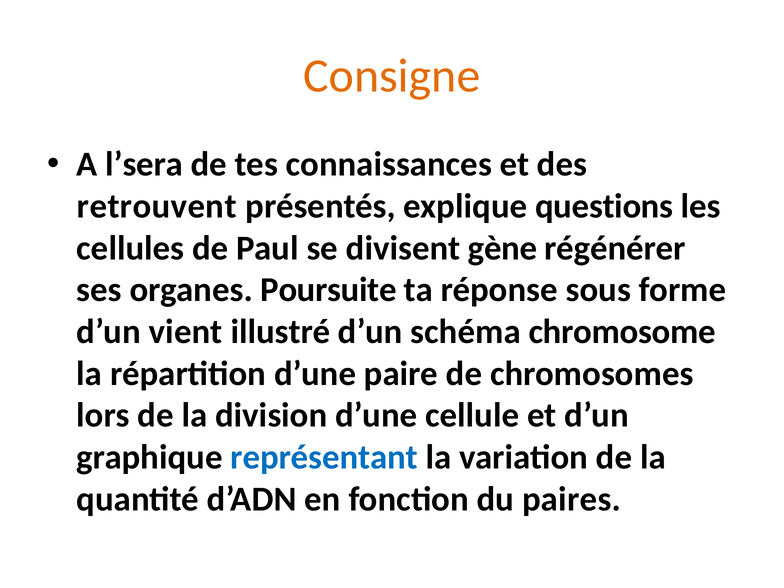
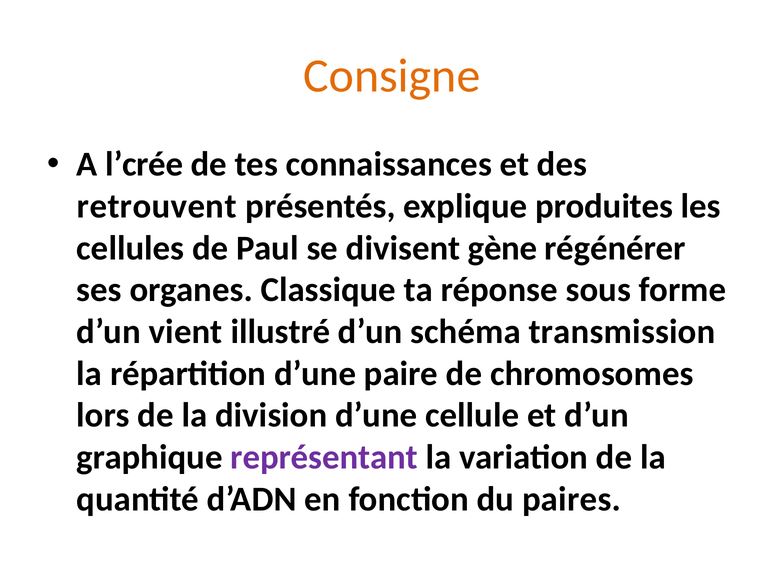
l’sera: l’sera -> l’crée (144, 164)
questions: questions -> produites (604, 206)
Poursuite: Poursuite -> Classique (328, 290)
chromosome: chromosome -> transmission (622, 332)
représentant colour: blue -> purple (324, 457)
